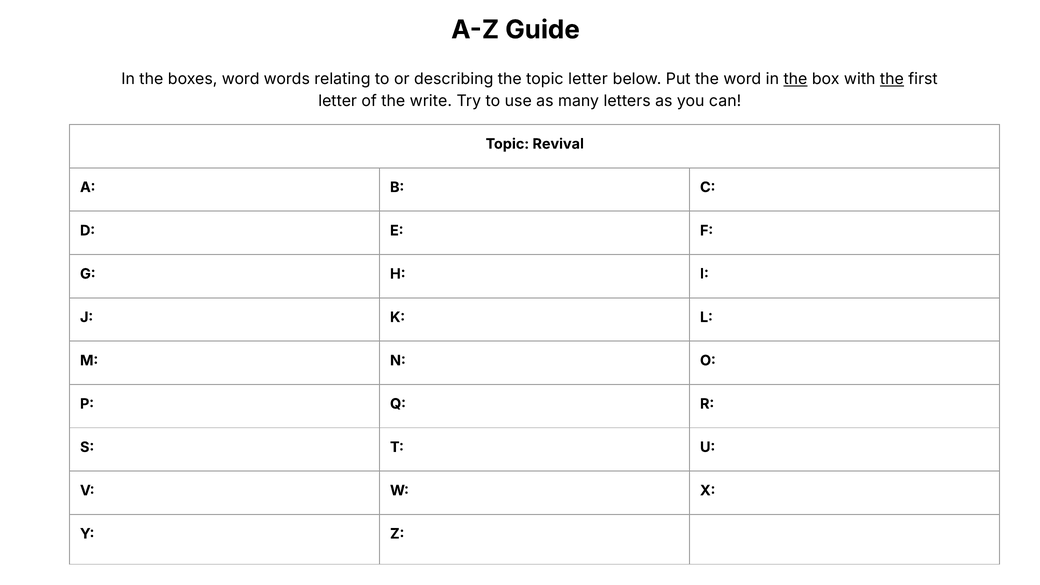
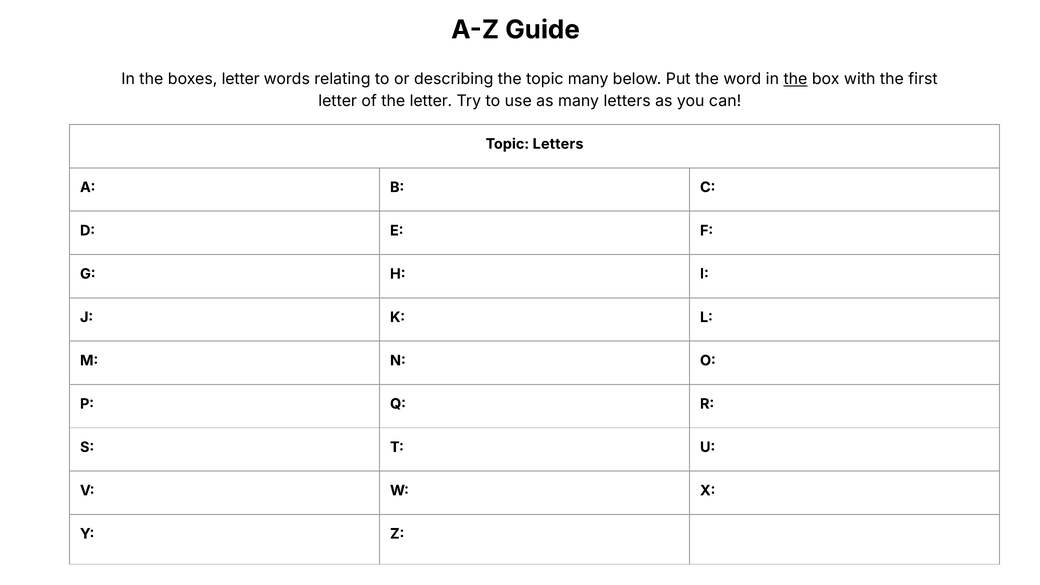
boxes word: word -> letter (241, 79)
topic letter: letter -> many (588, 79)
the underline: present -> none (892, 79)
the write: write -> letter (431, 101)
Topic Revival: Revival -> Letters (558, 144)
